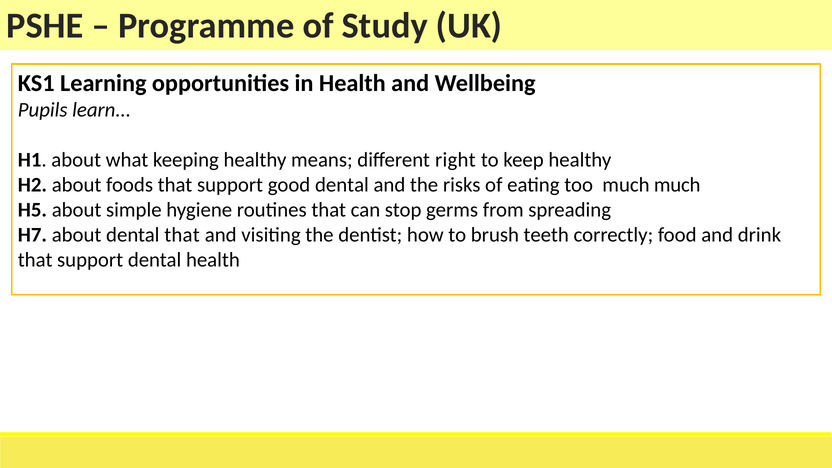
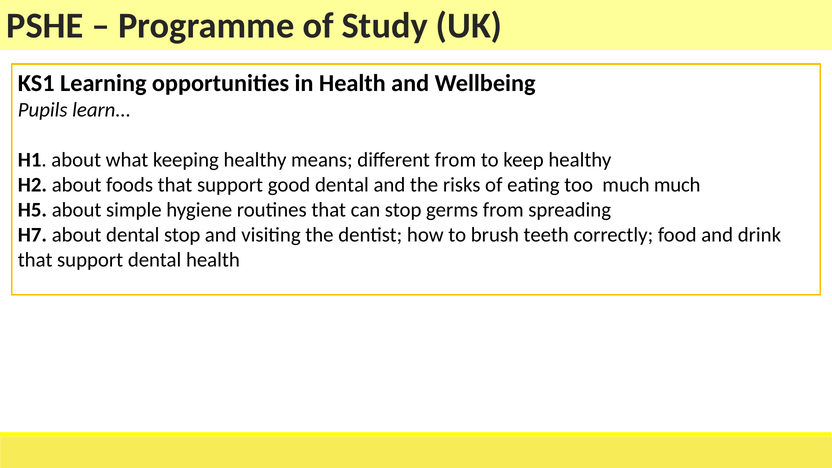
different right: right -> from (455, 160)
dental that: that -> stop (182, 235)
